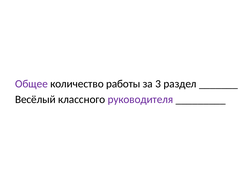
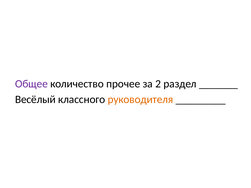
работы: работы -> прочее (123, 84)
3: 3 -> 2 (158, 84)
руководителя colour: purple -> orange (140, 100)
